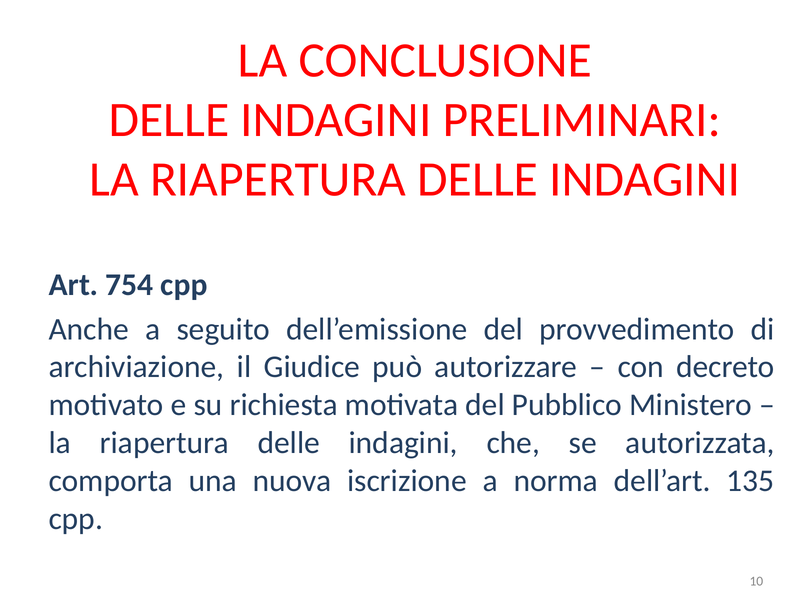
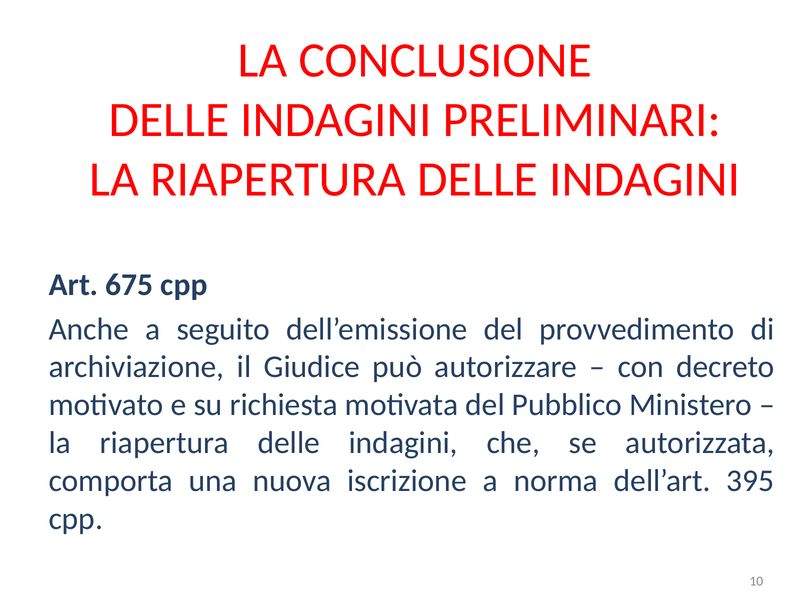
754: 754 -> 675 (129, 285)
135: 135 -> 395 (750, 481)
